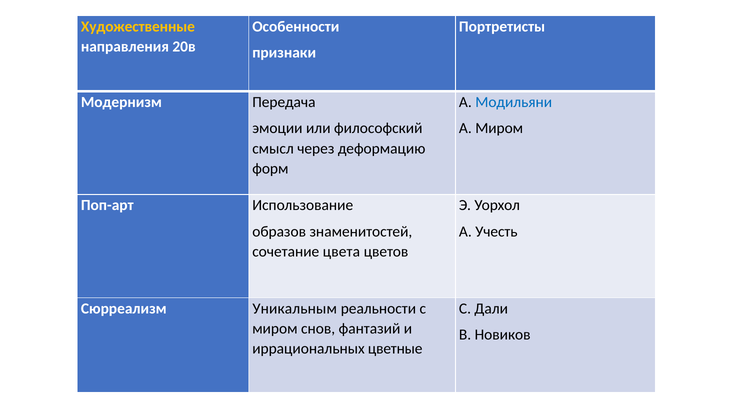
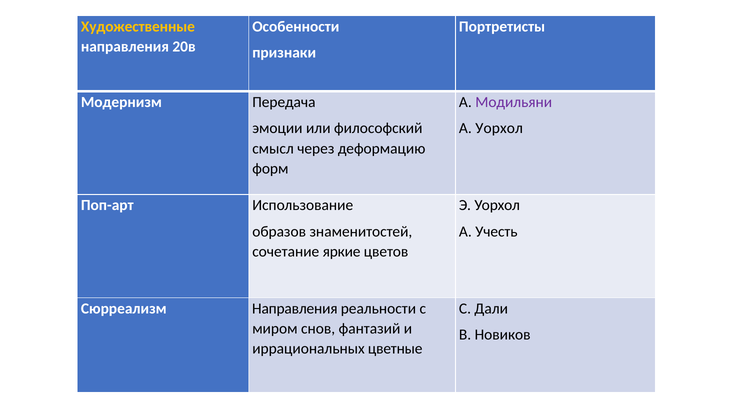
Модильяни colour: blue -> purple (514, 102)
А Миром: Миром -> Уорхол (499, 128)
цвета: цвета -> яркие (342, 252)
Сюрреализм Уникальным: Уникальным -> Направления (295, 309)
